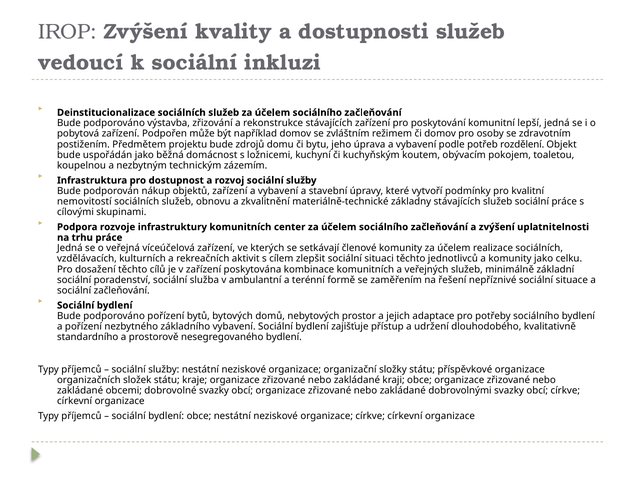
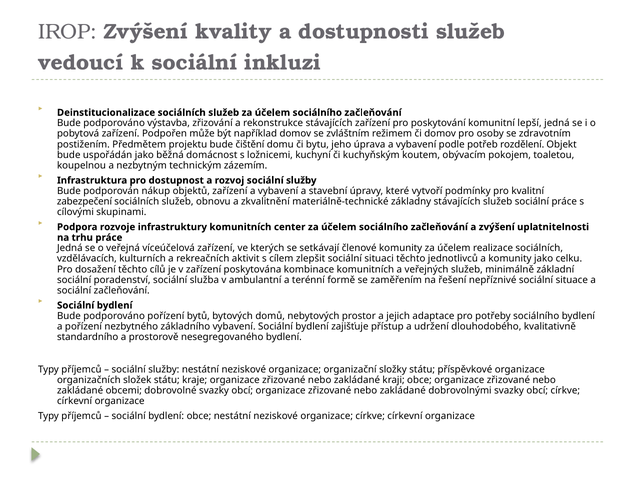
zdrojů: zdrojů -> čištění (250, 144)
nemovitostí: nemovitostí -> zabezpečení (84, 201)
